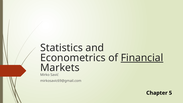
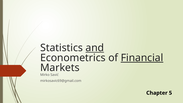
and underline: none -> present (95, 48)
